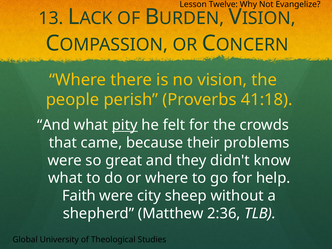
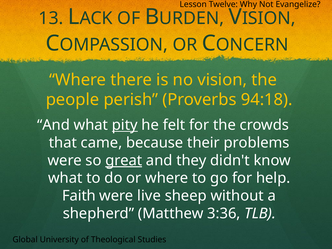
41:18: 41:18 -> 94:18 (267, 100)
great underline: none -> present (124, 160)
city: city -> live (149, 196)
2:36: 2:36 -> 3:36 (224, 214)
